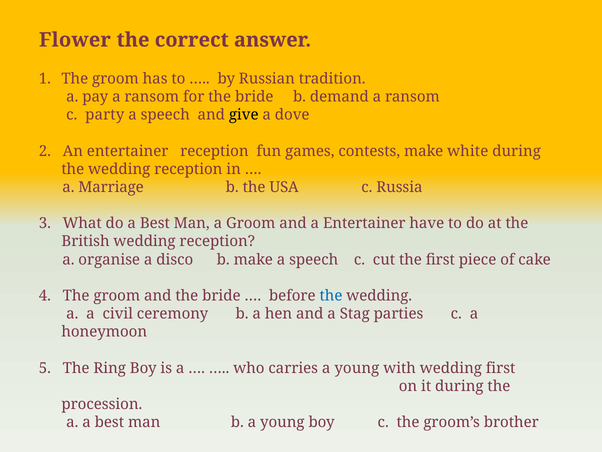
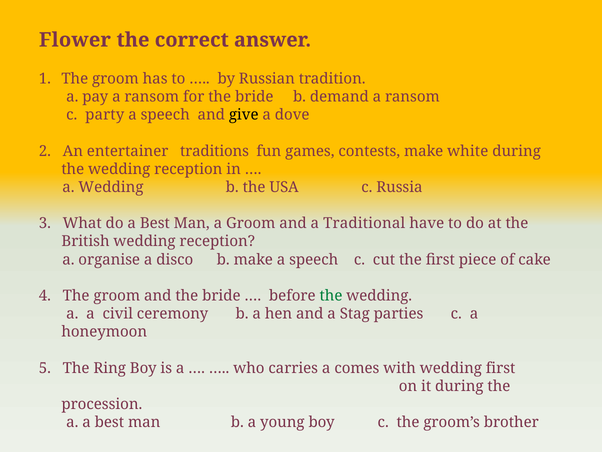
entertainer reception: reception -> traditions (215, 151)
a Marriage: Marriage -> Wedding (111, 187)
a Entertainer: Entertainer -> Traditional (364, 223)
the colour: blue -> green (331, 295)
carries a young: young -> comes (357, 368)
